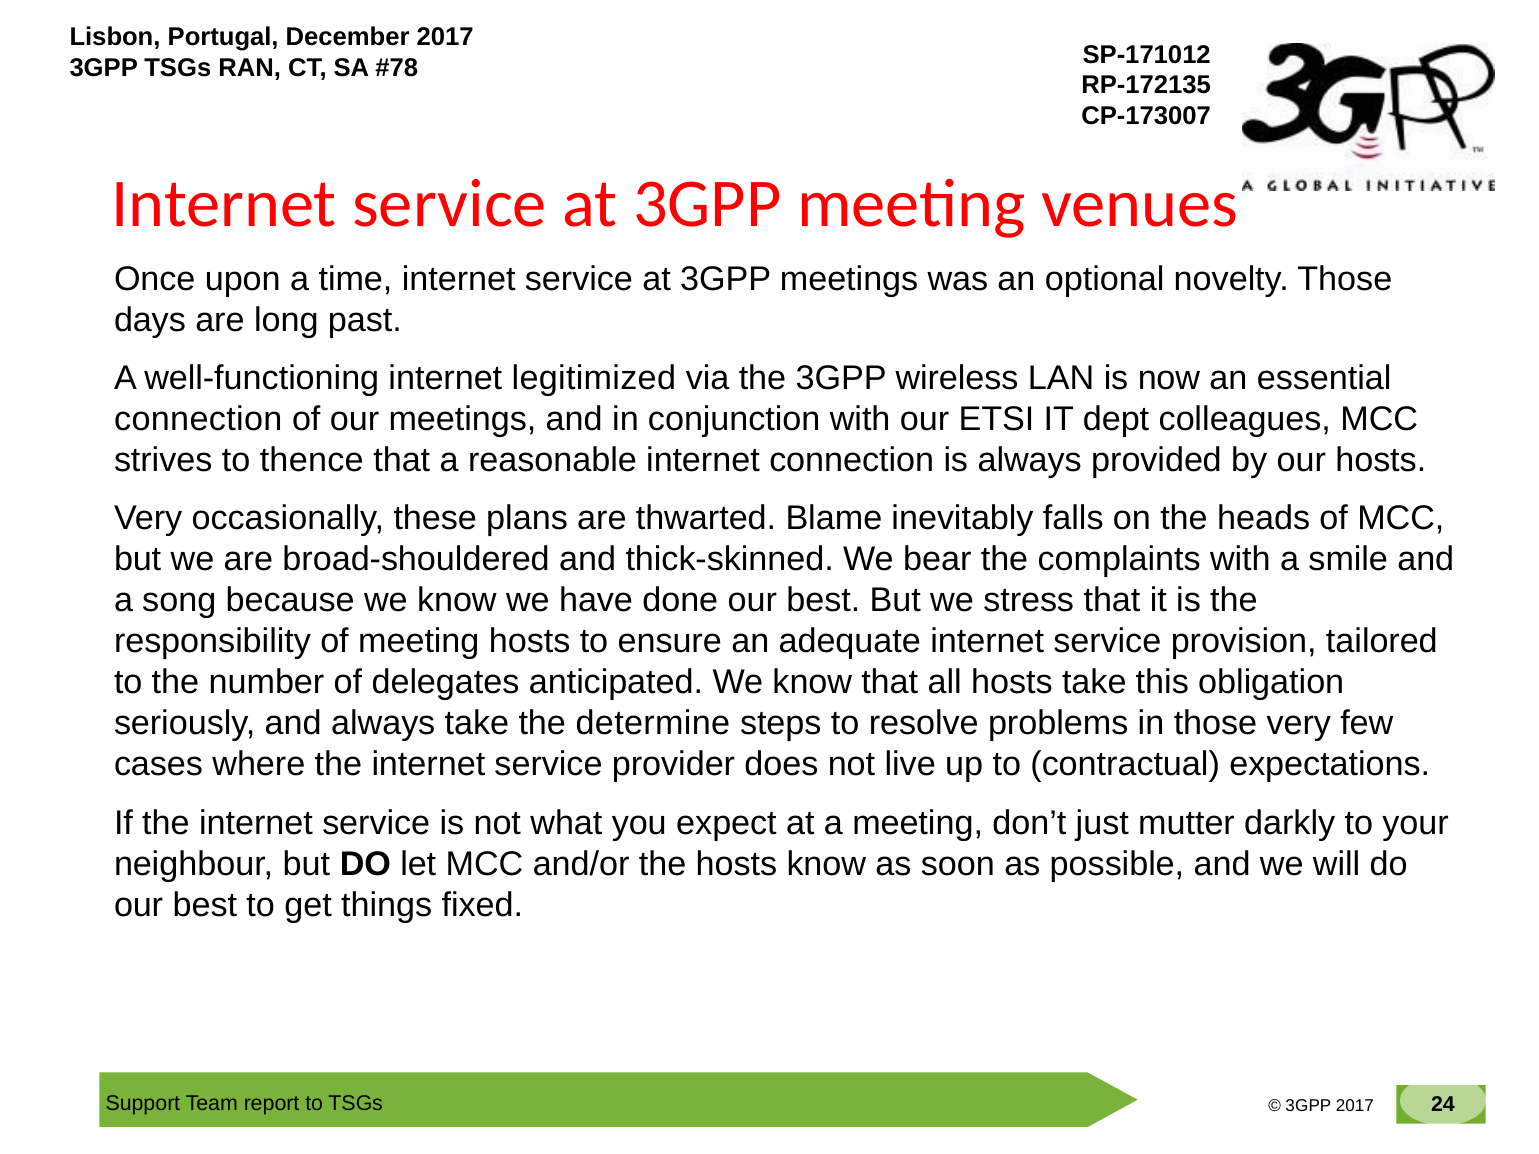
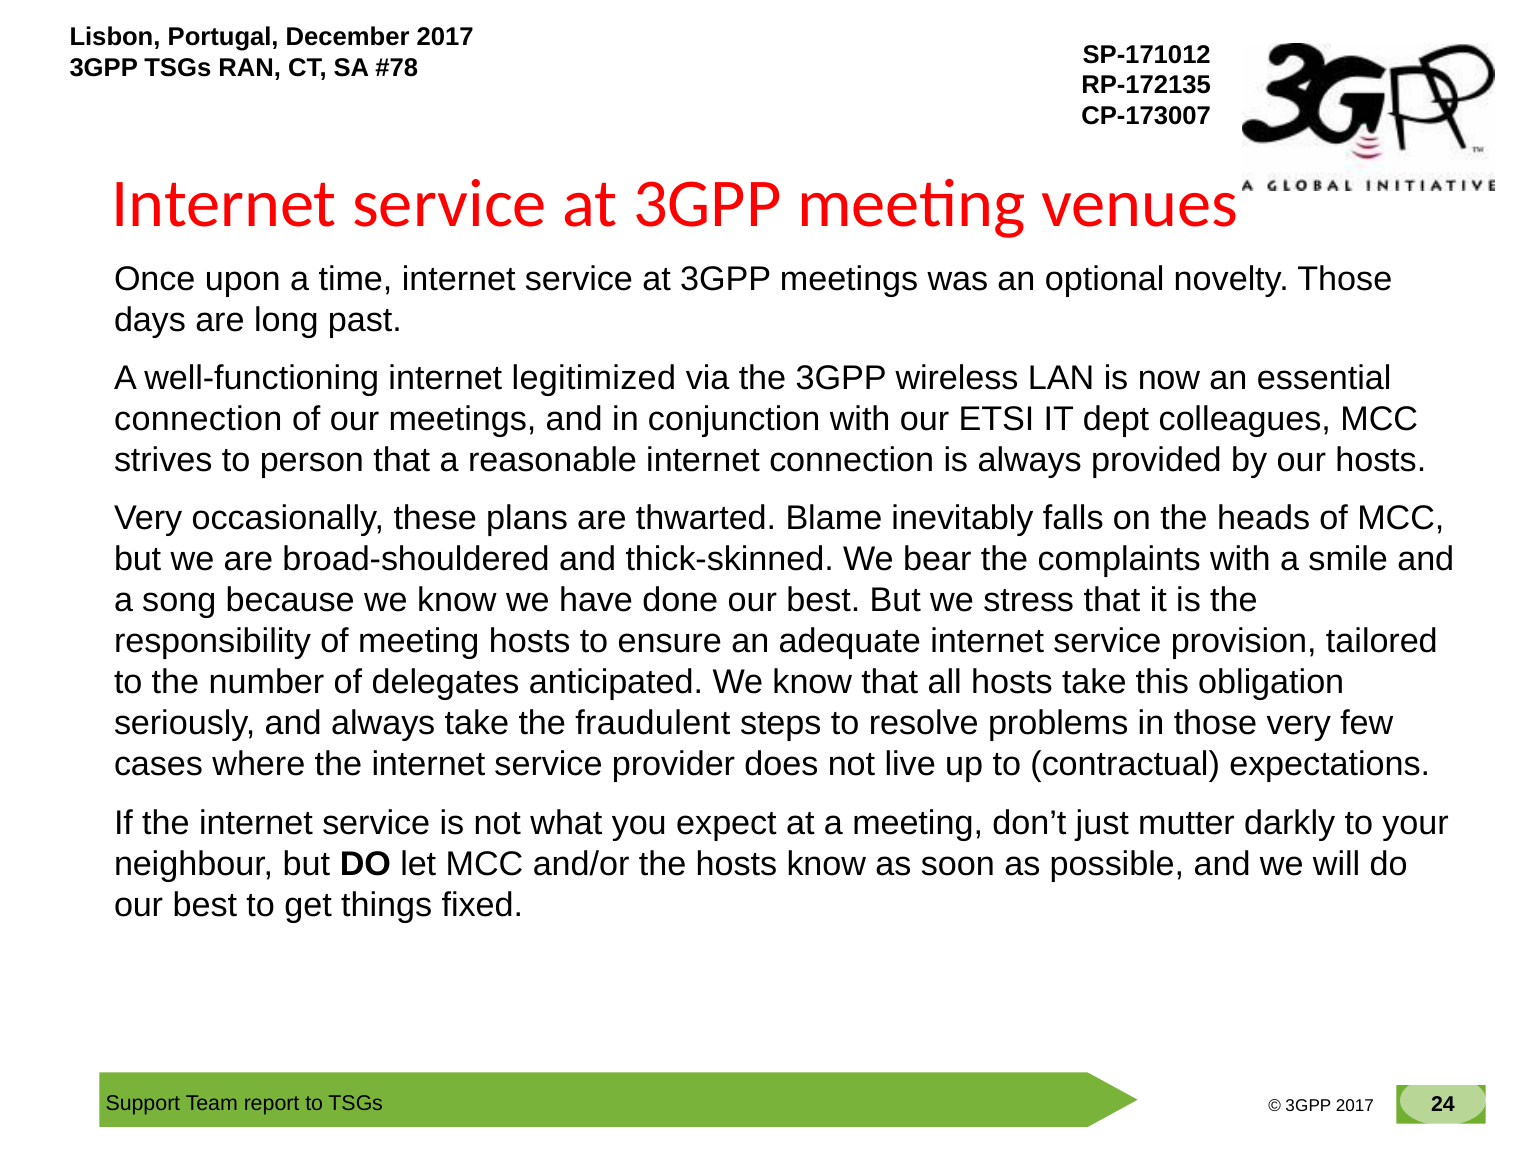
thence: thence -> person (312, 461)
determine: determine -> fraudulent (653, 724)
